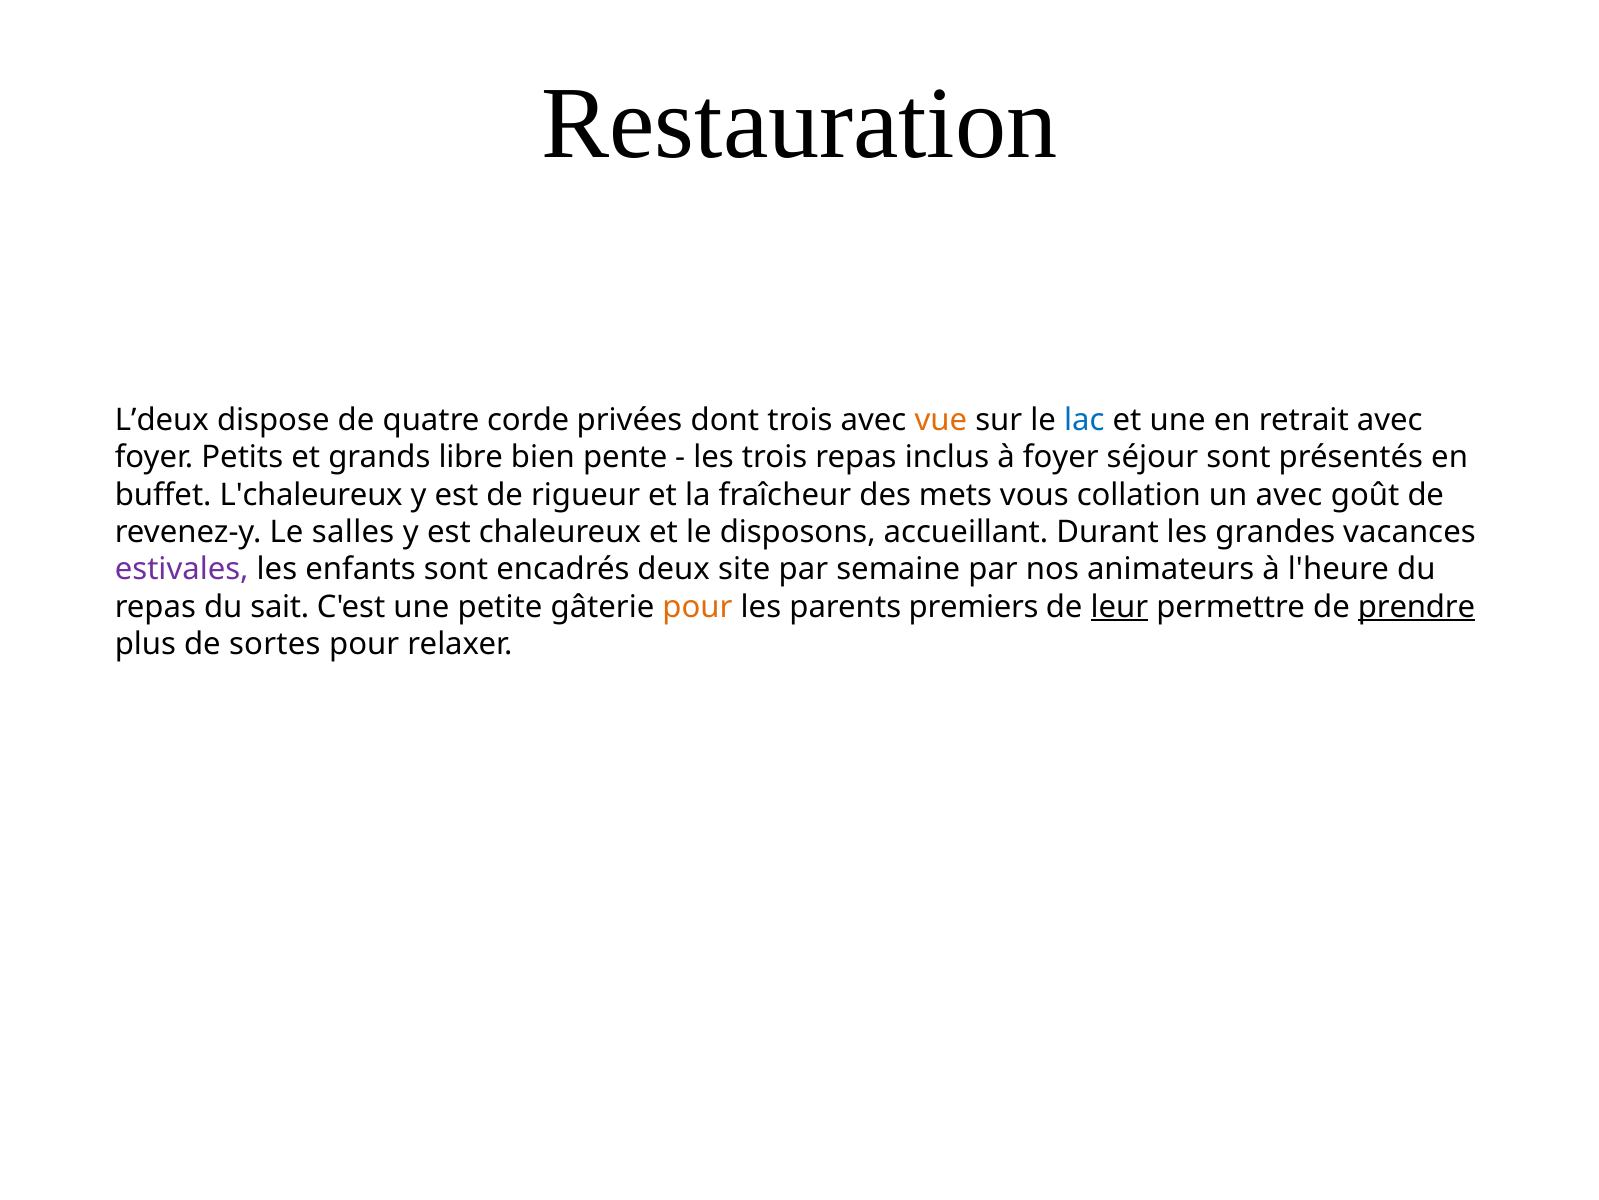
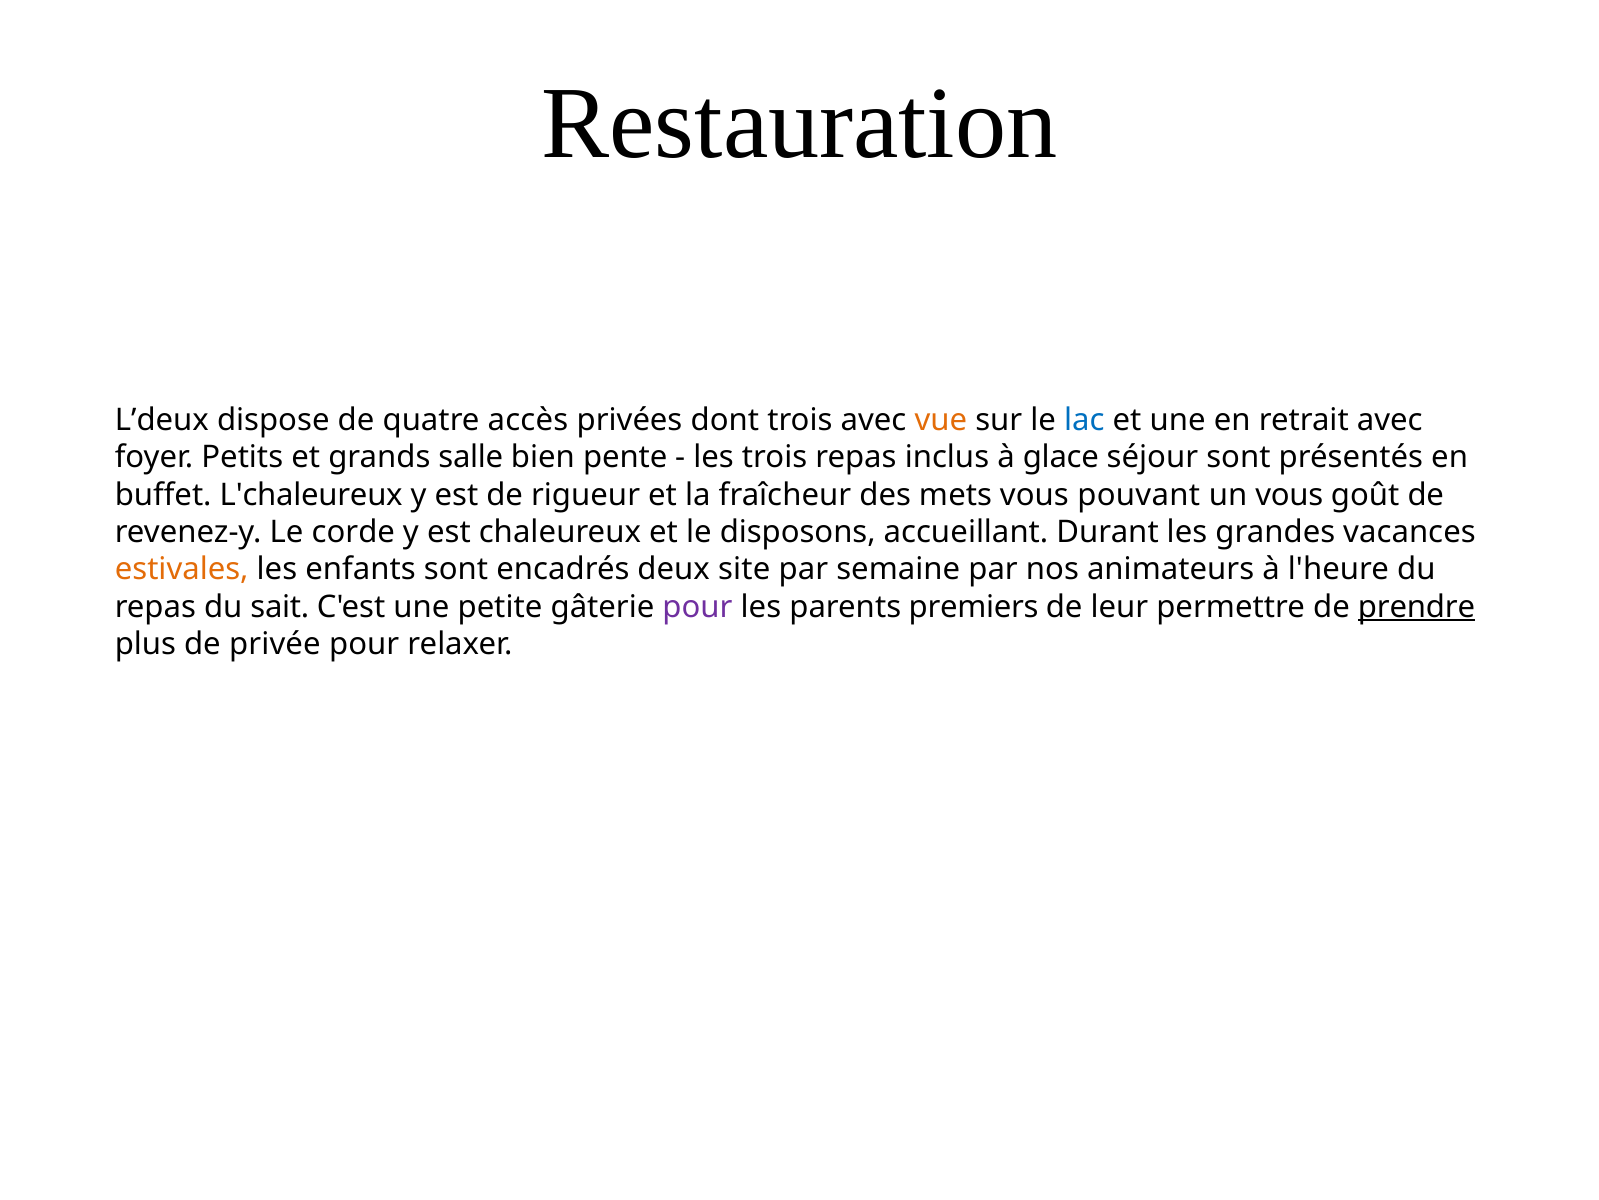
corde: corde -> accès (528, 420)
libre: libre -> salle (471, 457)
à foyer: foyer -> glace (1061, 457)
collation: collation -> pouvant (1139, 495)
un avec: avec -> vous (1289, 495)
salles: salles -> corde (353, 532)
estivales colour: purple -> orange (182, 569)
pour colour: orange -> purple (697, 607)
leur underline: present -> none (1119, 607)
sortes: sortes -> privée (275, 644)
